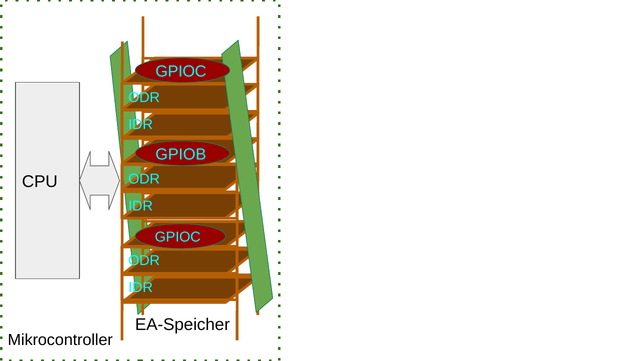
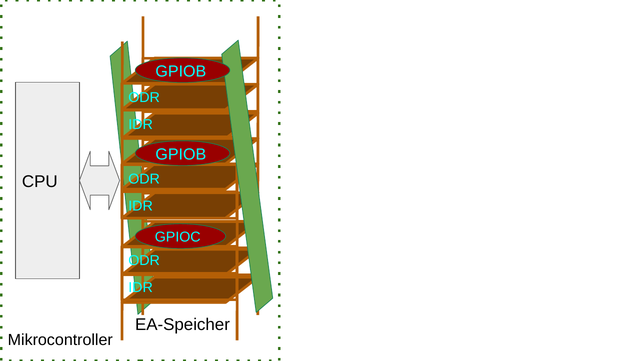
GPIOC: GPIOC -> GPIOB (181, 71)
